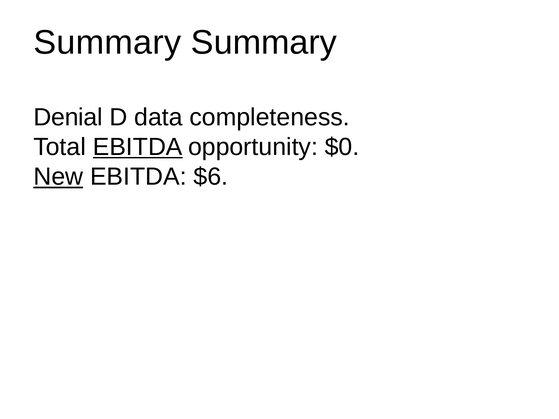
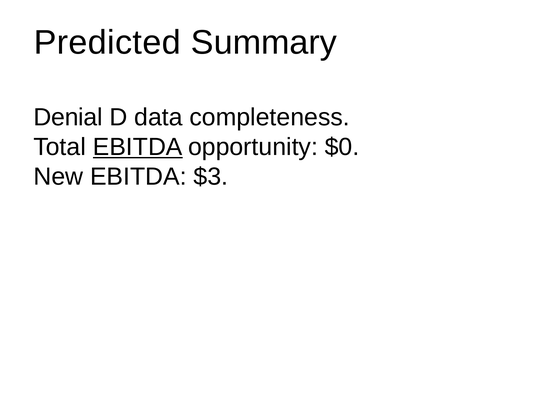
Summary: Summary -> Predicted (107, 42)
New underline: present -> none (58, 177)
$6: $6 -> $3 (211, 177)
